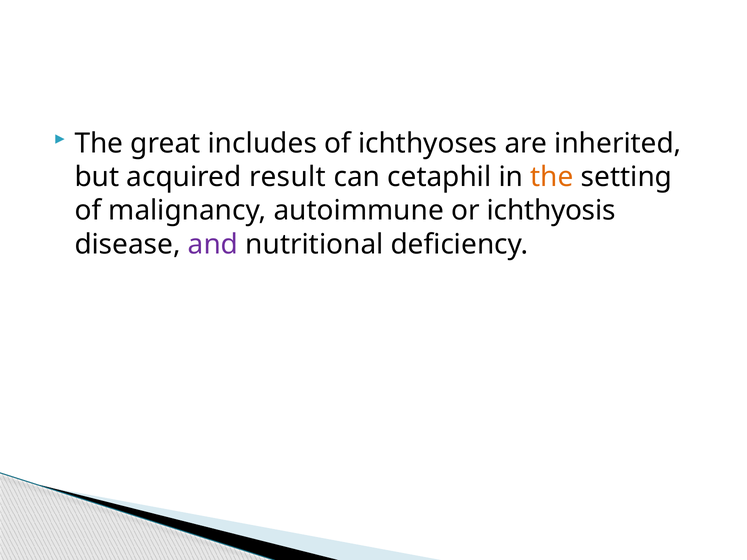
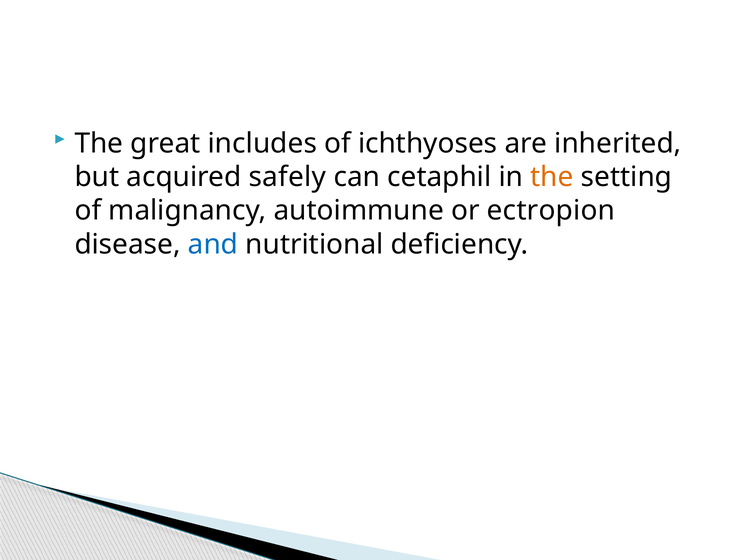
result: result -> safely (287, 177)
ichthyosis: ichthyosis -> ectropion (551, 211)
and colour: purple -> blue (213, 244)
